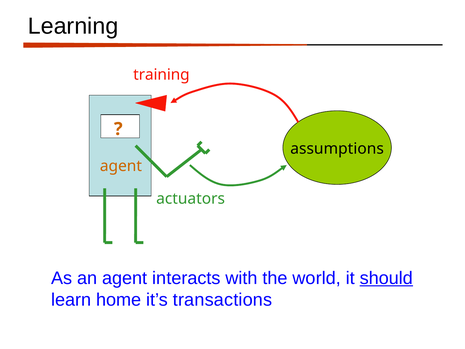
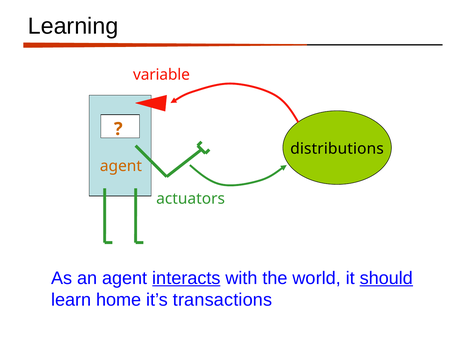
training: training -> variable (161, 75)
assumptions: assumptions -> distributions (337, 149)
interacts underline: none -> present (186, 278)
